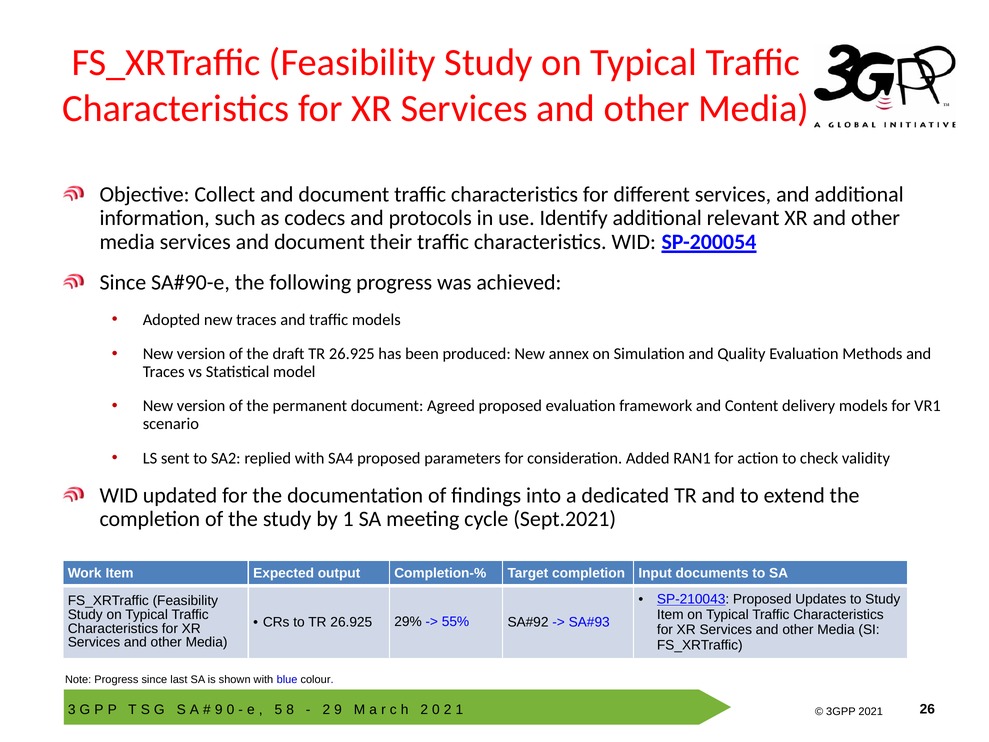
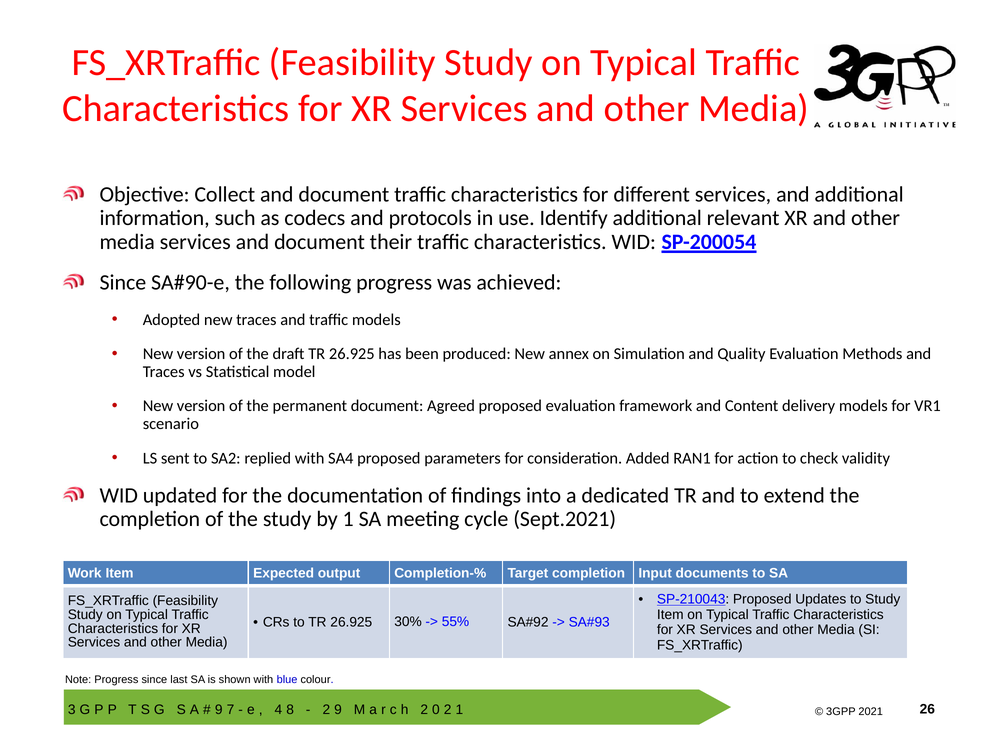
29%: 29% -> 30% (408, 621)
0: 0 -> 7 (230, 709)
5: 5 -> 4 (278, 709)
